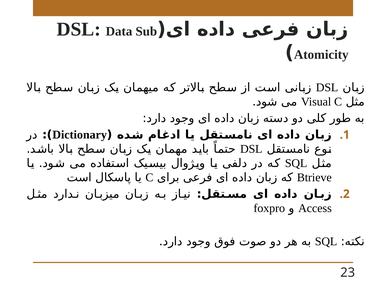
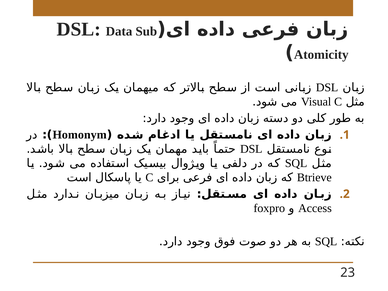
Dictionary: Dictionary -> Homonym (80, 135)
